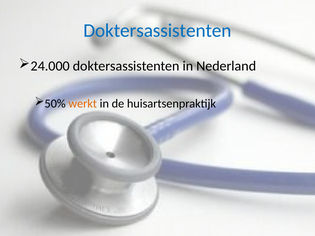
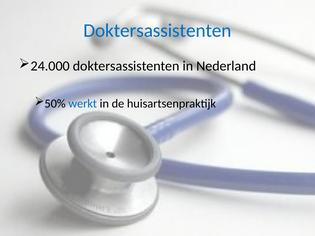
werkt colour: orange -> blue (83, 104)
